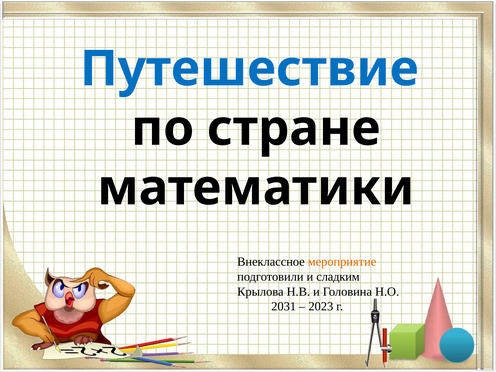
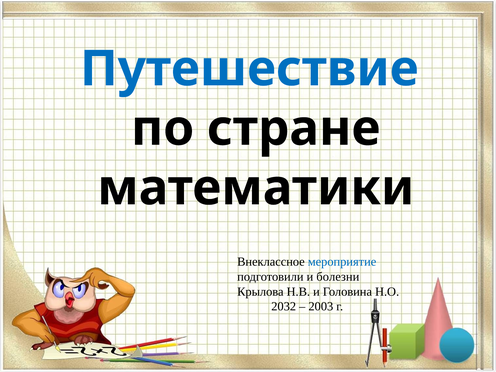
мероприятие colour: orange -> blue (342, 262)
сладким: сладким -> болезни (338, 277)
2031: 2031 -> 2032 (284, 306)
2023: 2023 -> 2003 (321, 306)
